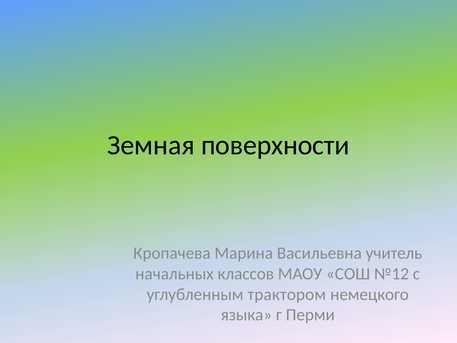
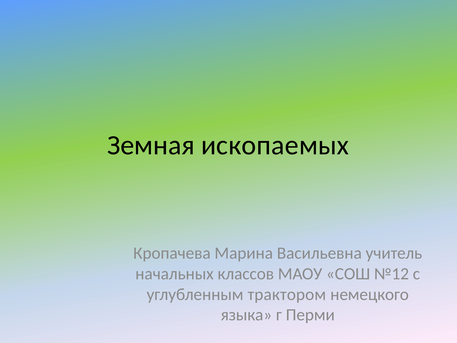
поверхности: поверхности -> ископаемых (275, 145)
